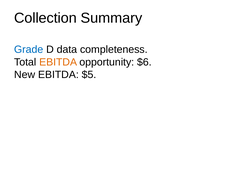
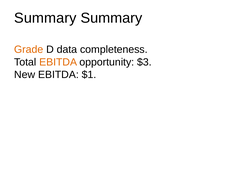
Collection: Collection -> Summary (45, 18)
Grade colour: blue -> orange (29, 49)
$6: $6 -> $3 (144, 62)
$5: $5 -> $1 (89, 75)
